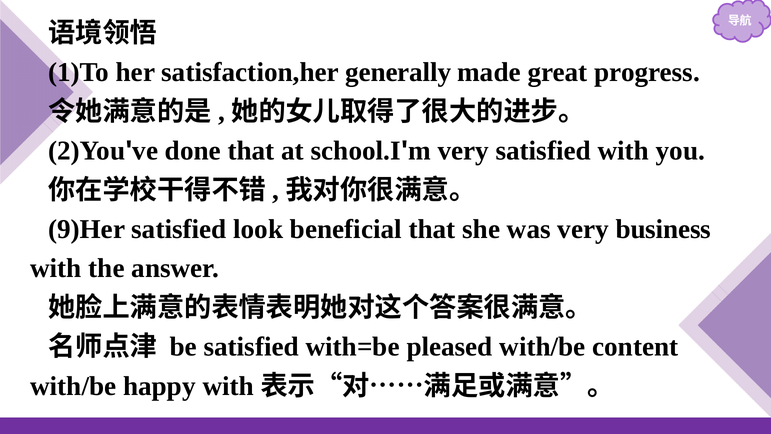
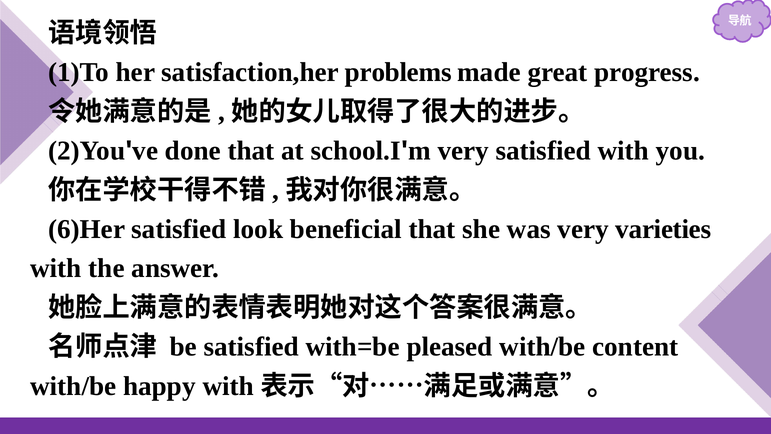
generally: generally -> problems (398, 72)
9)Her: 9)Her -> 6)Her (87, 229)
business: business -> varieties (663, 229)
